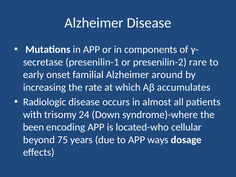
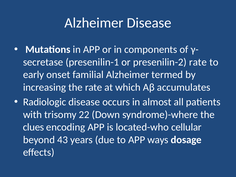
presenilin-2 rare: rare -> rate (198, 62)
around: around -> termed (167, 75)
24: 24 -> 22 (84, 115)
been: been -> clues (33, 127)
75: 75 -> 43 (63, 140)
